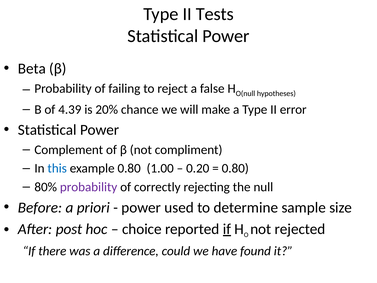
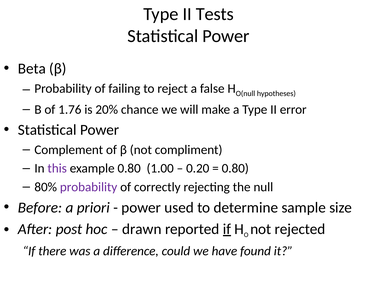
4.39: 4.39 -> 1.76 (70, 109)
this colour: blue -> purple (57, 168)
choice: choice -> drawn (142, 229)
